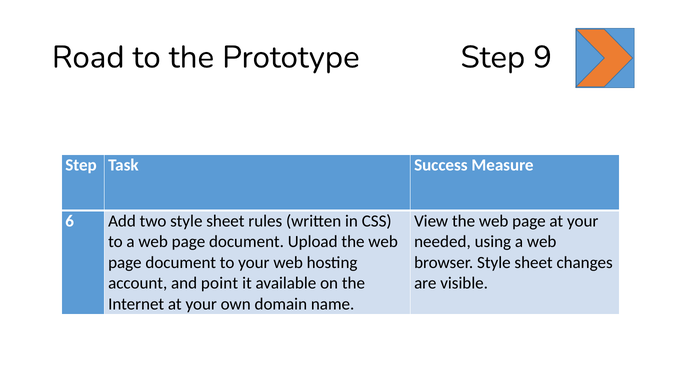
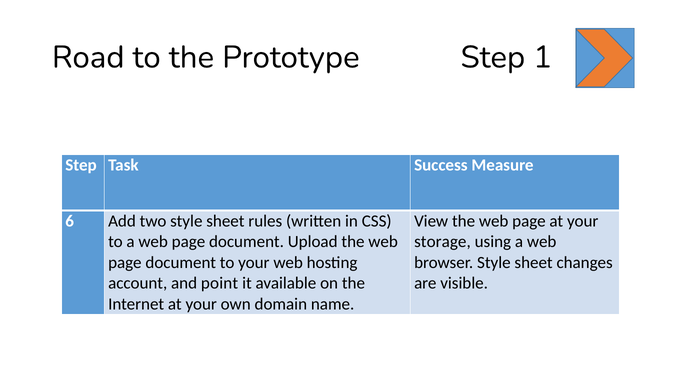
9: 9 -> 1 (543, 57)
needed: needed -> storage (442, 242)
